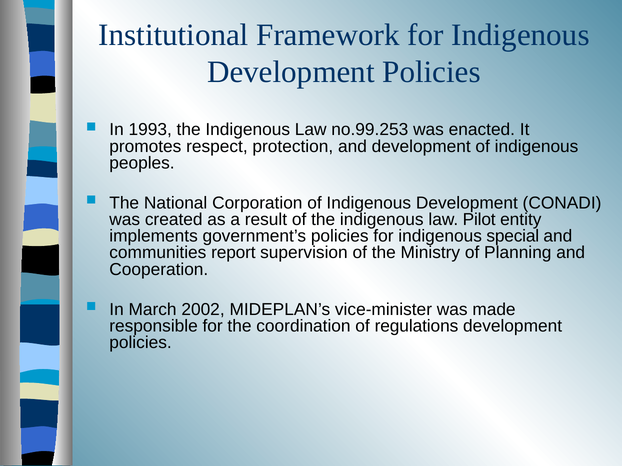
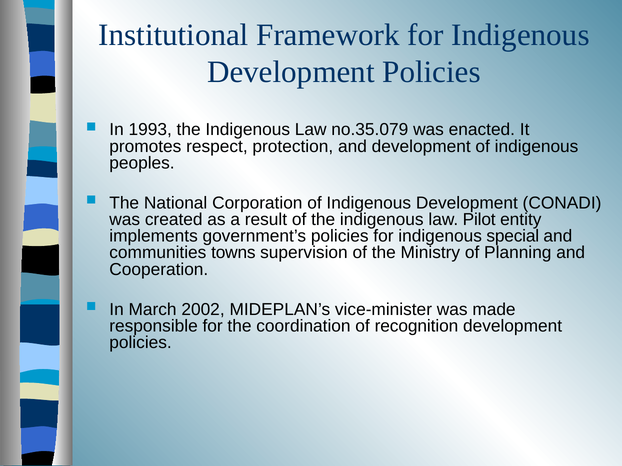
no.99.253: no.99.253 -> no.35.079 (370, 130)
report: report -> towns (233, 253)
regulations: regulations -> recognition (416, 326)
